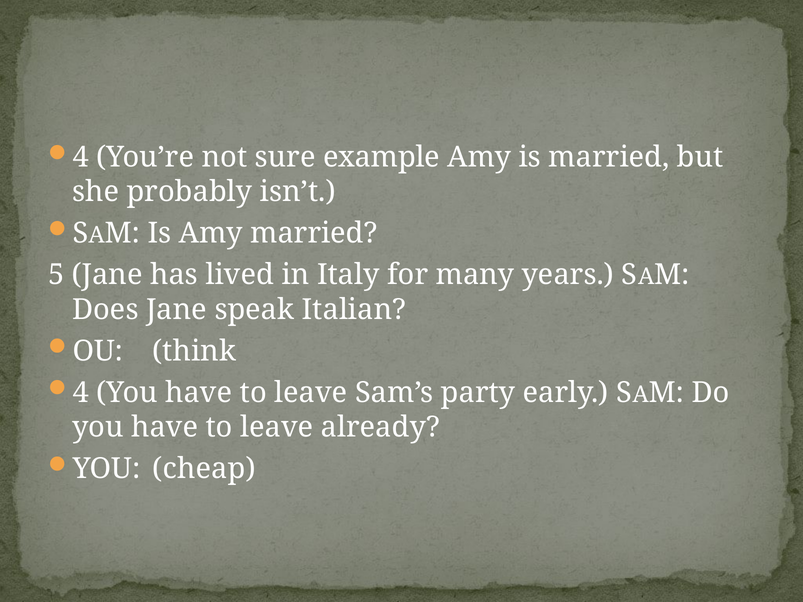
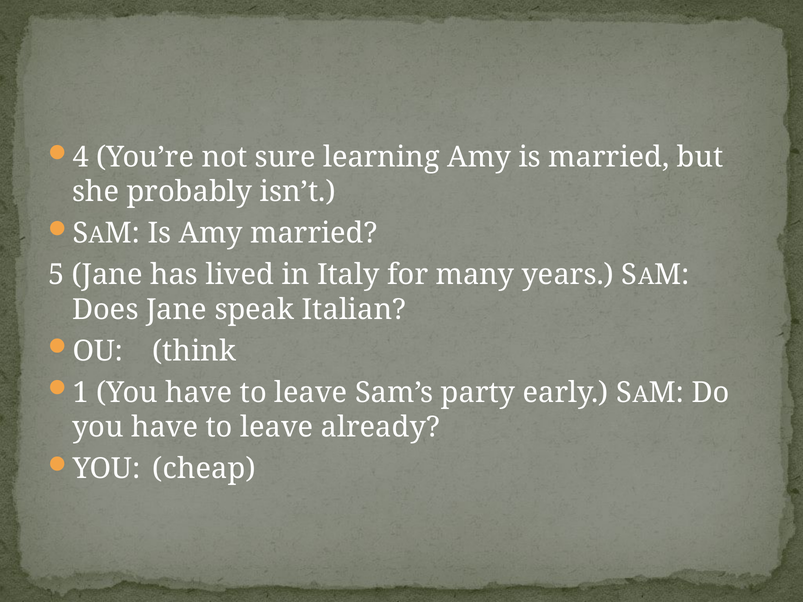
example: example -> learning (381, 157)
4: 4 -> 1 (81, 393)
